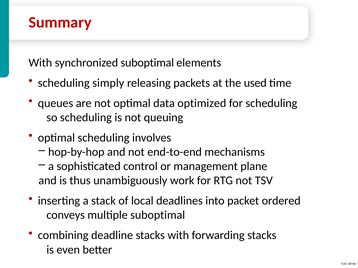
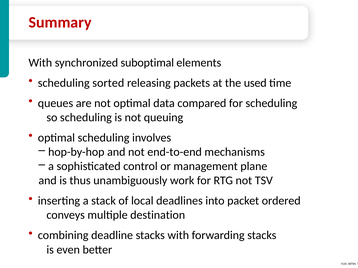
simply: simply -> sorted (108, 83)
optimized: optimized -> compared (202, 103)
multiple suboptimal: suboptimal -> destination (158, 215)
